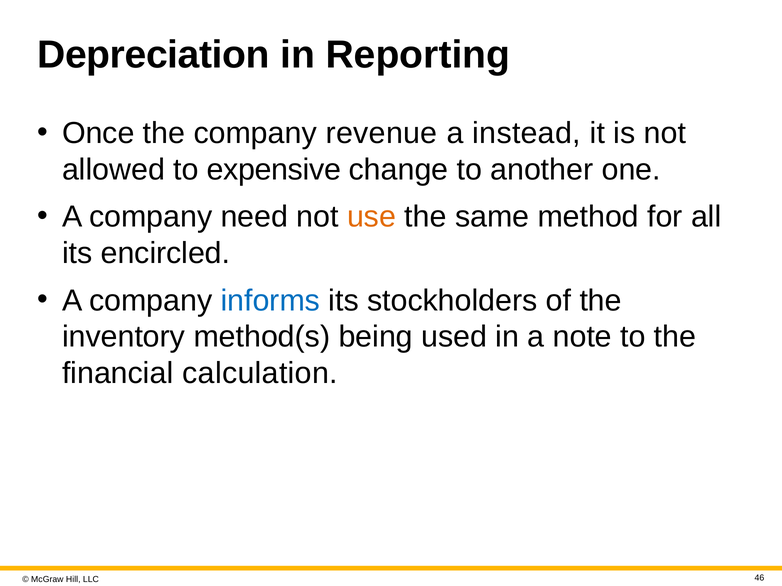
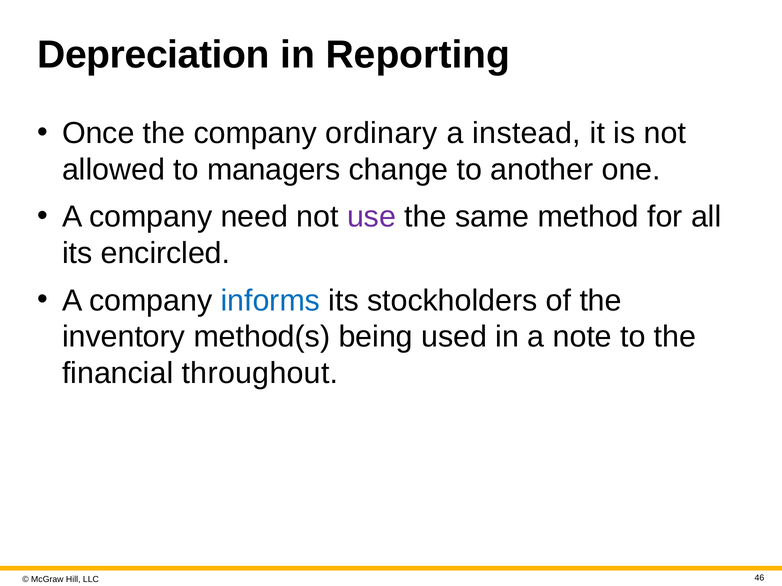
revenue: revenue -> ordinary (381, 133)
expensive: expensive -> managers (274, 170)
use colour: orange -> purple (372, 217)
calculation: calculation -> throughout (260, 374)
